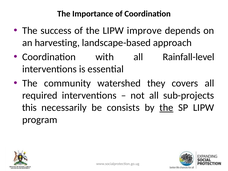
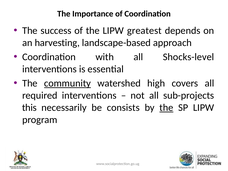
improve: improve -> greatest (144, 31)
Rainfall-level: Rainfall-level -> Shocks-level (188, 57)
community underline: none -> present (67, 83)
they: they -> high (156, 83)
